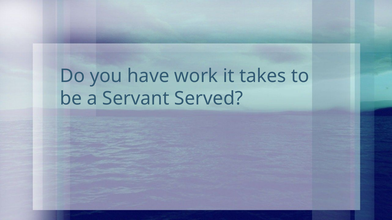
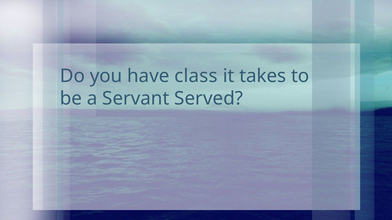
work: work -> class (196, 76)
